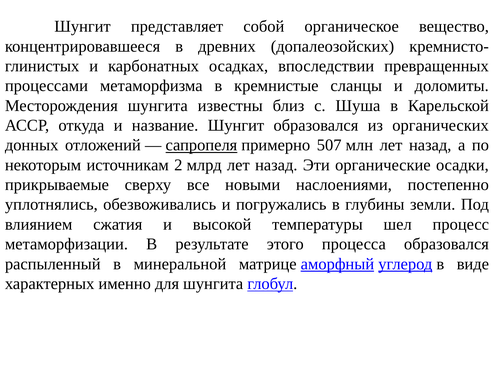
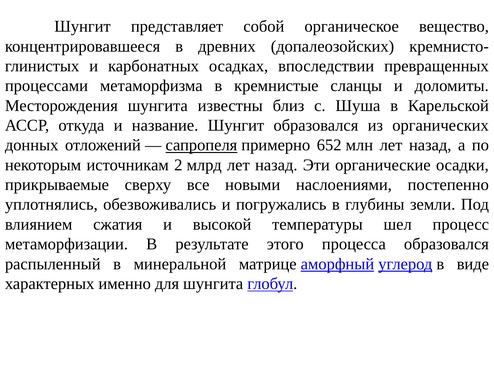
507: 507 -> 652 (329, 145)
